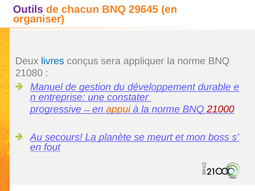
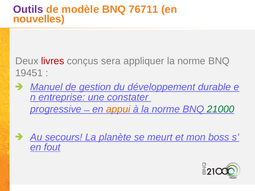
chacun: chacun -> modèle (80, 9)
29645: 29645 -> 76711 (143, 9)
organiser: organiser -> nouvelles (39, 19)
livres colour: blue -> red (53, 61)
21080: 21080 -> 19451 (29, 73)
21000 colour: red -> green (221, 109)
